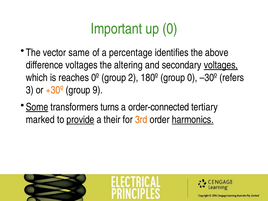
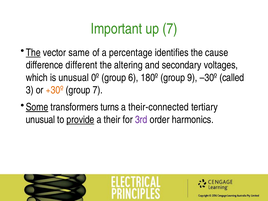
up 0: 0 -> 7 (170, 29)
The underline: none -> present (33, 53)
above: above -> cause (217, 53)
difference voltages: voltages -> different (81, 65)
voltages underline: present -> none (221, 65)
is reaches: reaches -> unusual (74, 78)
2: 2 -> 6 (133, 78)
group 0: 0 -> 9 (192, 78)
refers: refers -> called (232, 78)
group 9: 9 -> 7 (98, 90)
order-connected: order-connected -> their-connected (159, 107)
marked: marked -> unusual (40, 120)
3rd colour: orange -> purple (141, 120)
harmonics underline: present -> none (193, 120)
